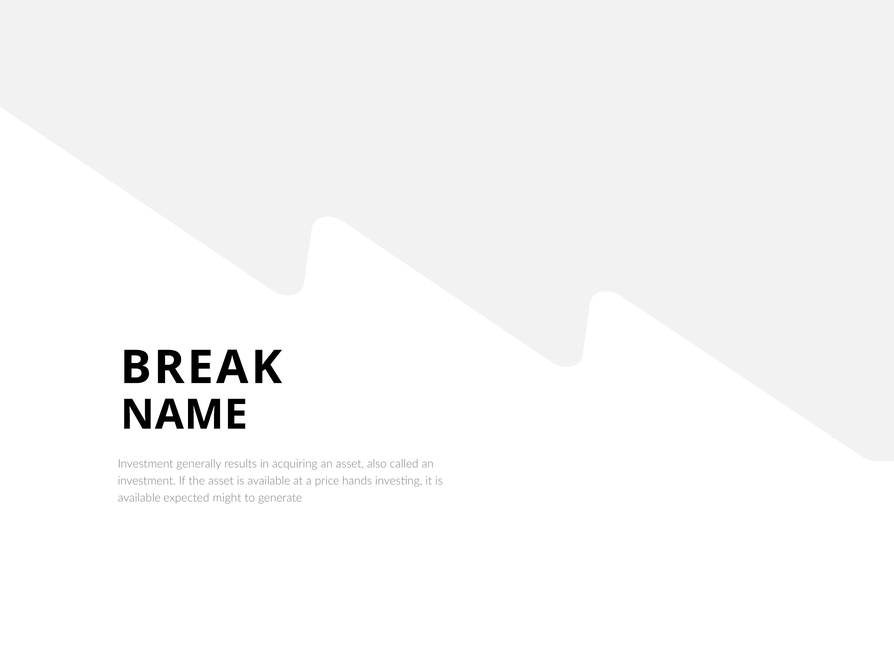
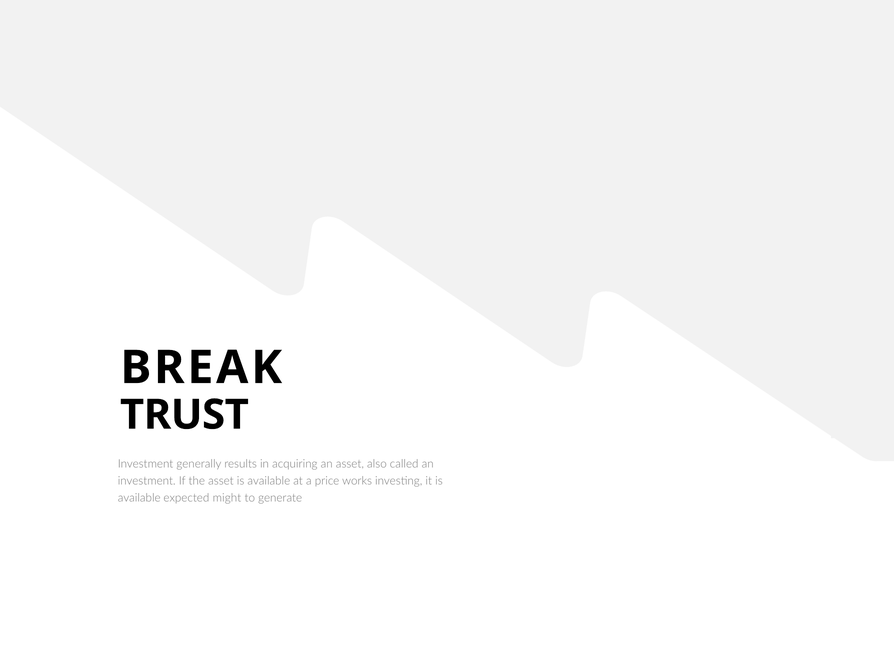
NAME: NAME -> TRUST (184, 415)
hands: hands -> works (357, 482)
